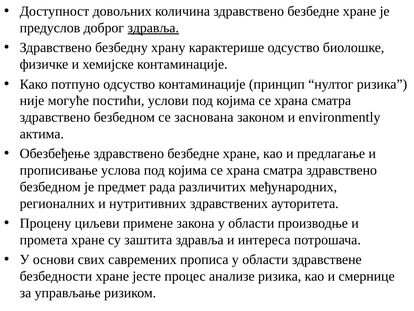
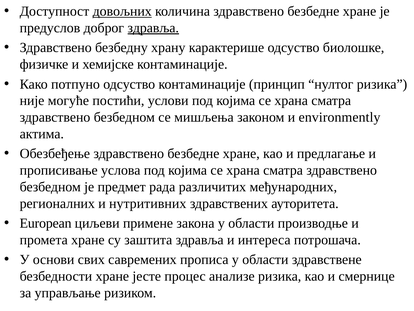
довољних underline: none -> present (122, 11)
заснована: заснована -> мишљења (204, 117)
Процену: Процену -> Еuropean (46, 223)
